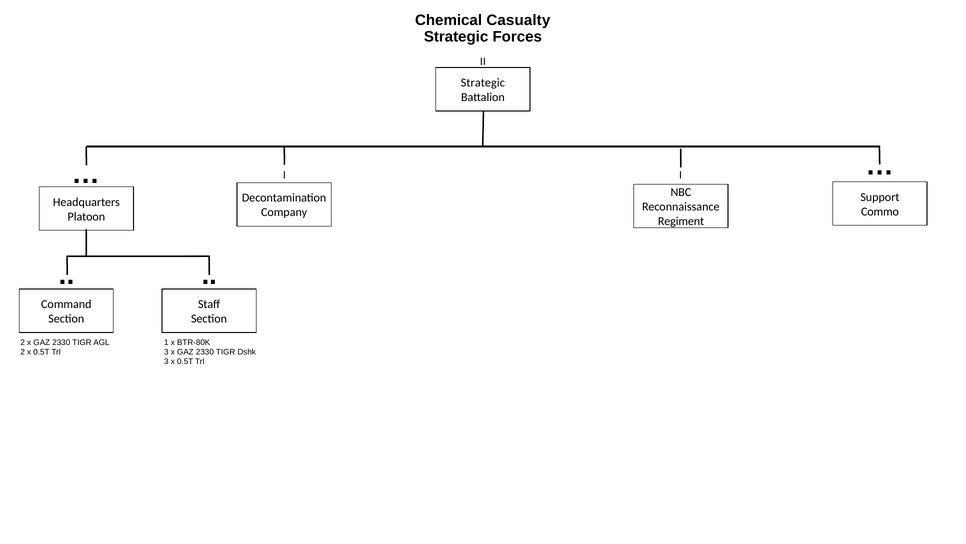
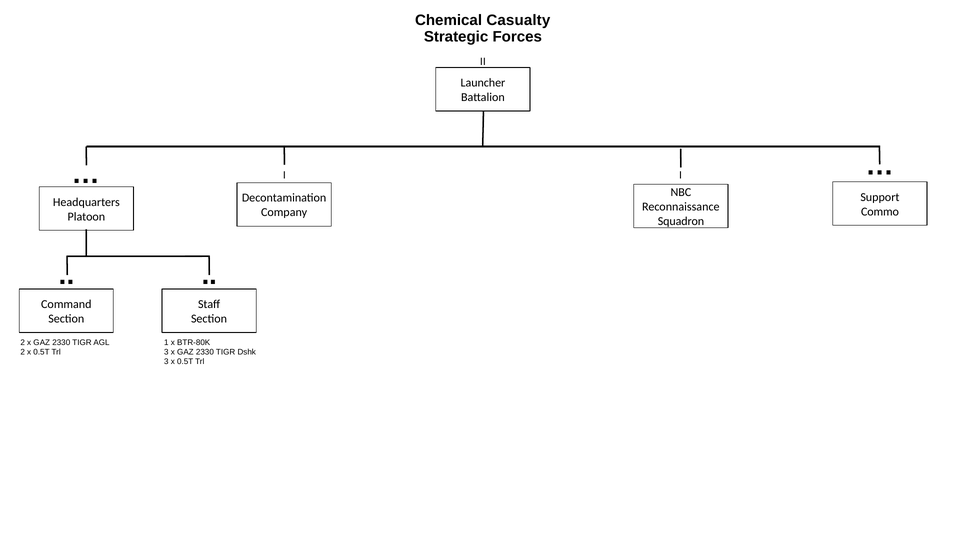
Strategic: Strategic -> Launcher (483, 83)
Regiment: Regiment -> Squadron (681, 221)
